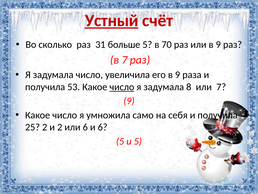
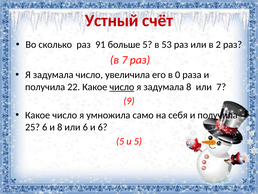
Устный underline: present -> none (112, 21)
31: 31 -> 91 (100, 45)
70: 70 -> 53 (167, 45)
или в 9: 9 -> 2 (218, 45)
его в 9: 9 -> 0 (178, 75)
53: 53 -> 22 (74, 87)
25 2: 2 -> 6 (45, 127)
и 2: 2 -> 8 (60, 127)
